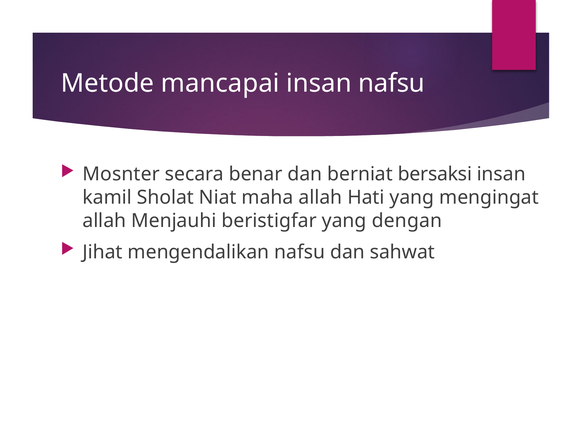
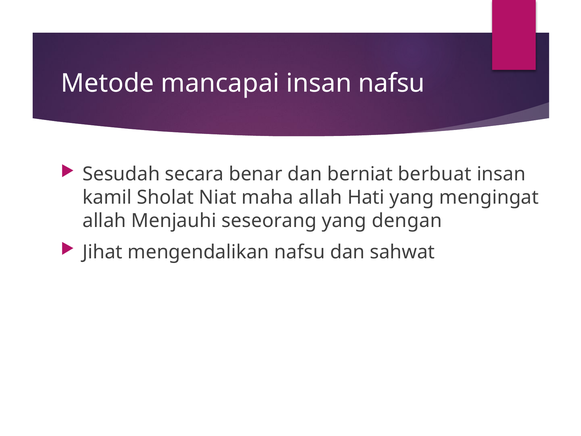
Mosnter: Mosnter -> Sesudah (121, 174)
bersaksi: bersaksi -> berbuat (435, 174)
beristigfar: beristigfar -> seseorang (269, 221)
